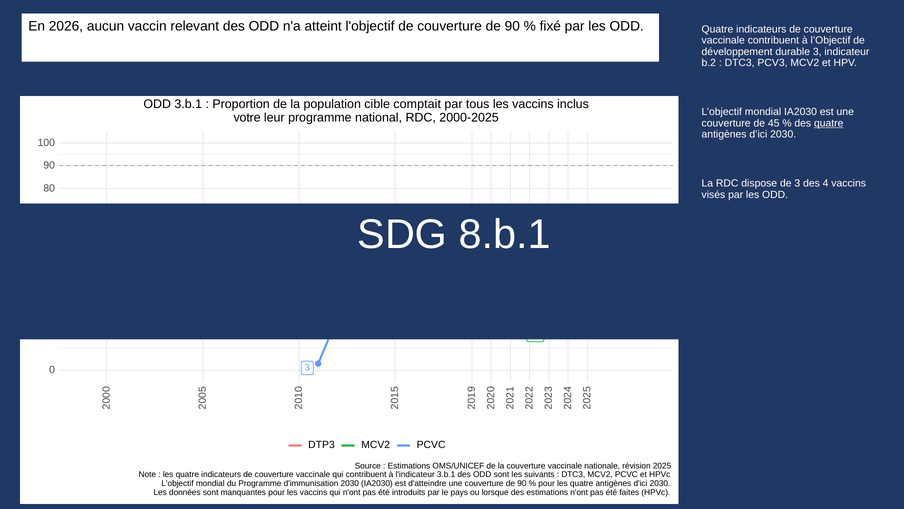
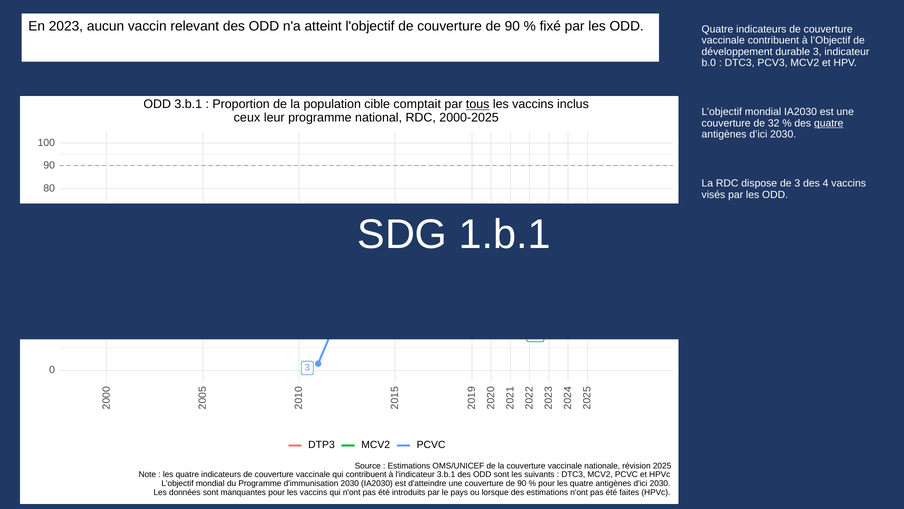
2026: 2026 -> 2023 (66, 26)
b.2: b.2 -> b.0 (709, 63)
tous underline: none -> present (478, 104)
votre: votre -> ceux (247, 118)
45: 45 -> 32 (774, 123)
8.b.1: 8.b.1 -> 1.b.1 (505, 234)
